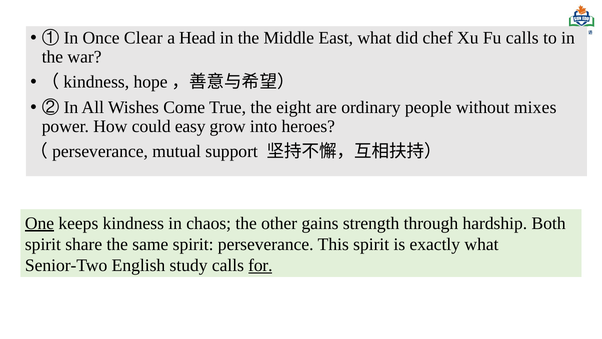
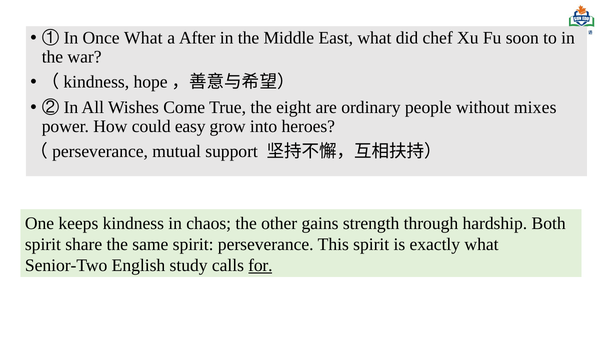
Once Clear: Clear -> What (143, 38)
Head: Head -> After (197, 38)
Fu calls: calls -> soon (522, 38)
One underline: present -> none (40, 223)
